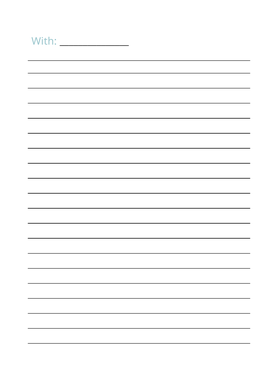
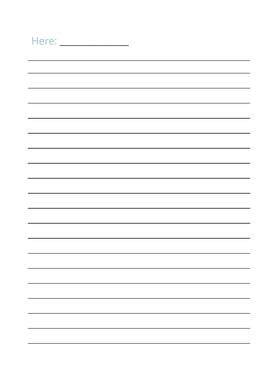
With: With -> Here (44, 41)
